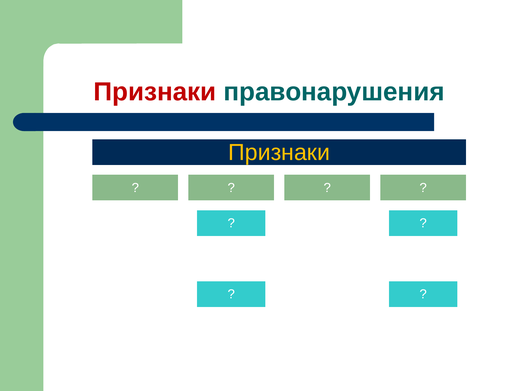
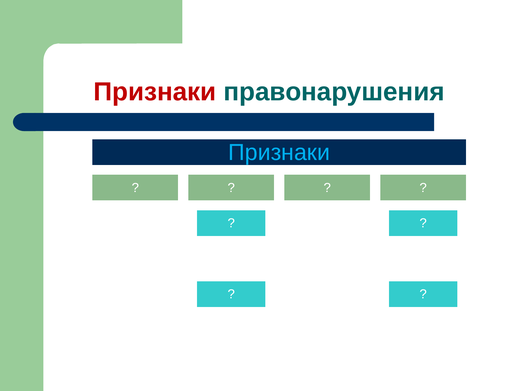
Признаки colour: yellow -> light blue (279, 152)
